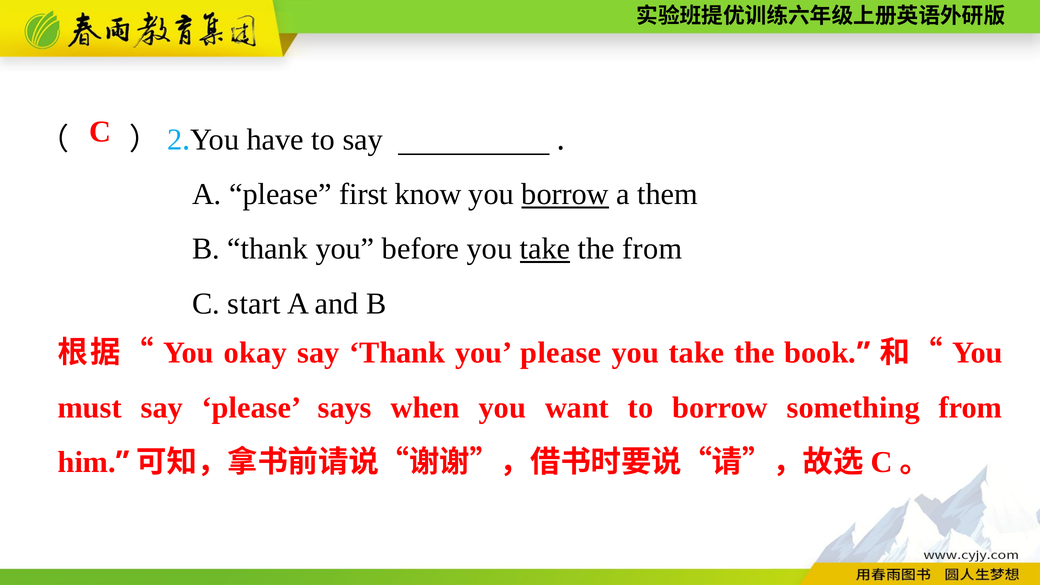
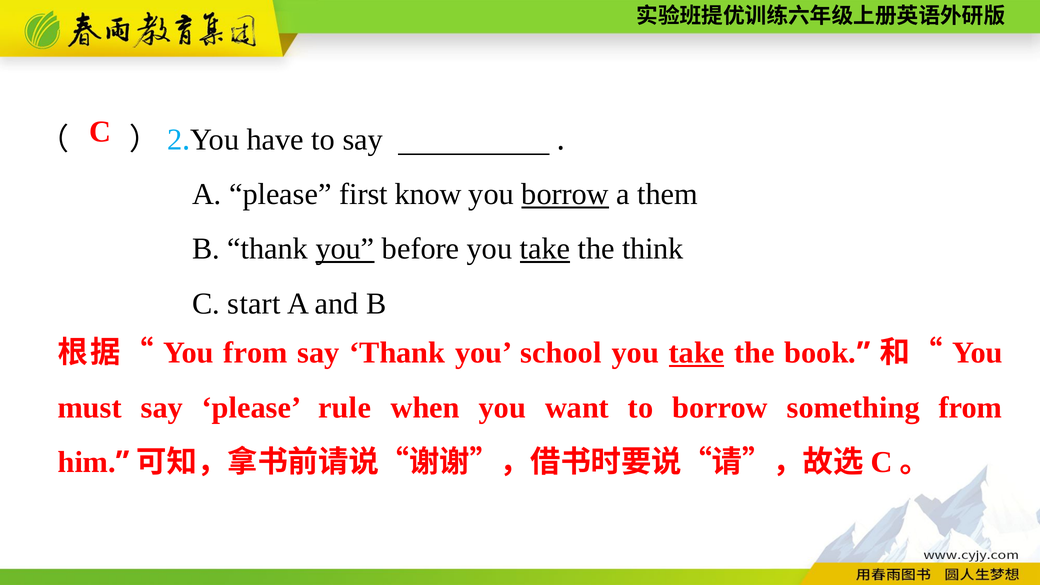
you underline: none -> present (345, 249)
the from: from -> think (653, 249)
You okay: okay -> from (255, 353)
you please: please -> school (561, 353)
take underline: none -> present (697, 353)
says: says -> rule (345, 408)
